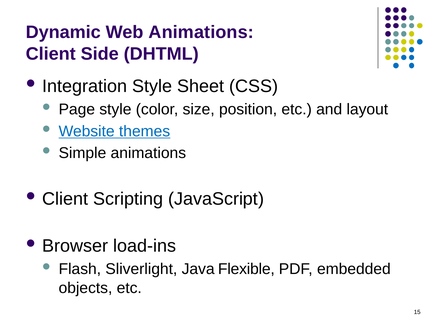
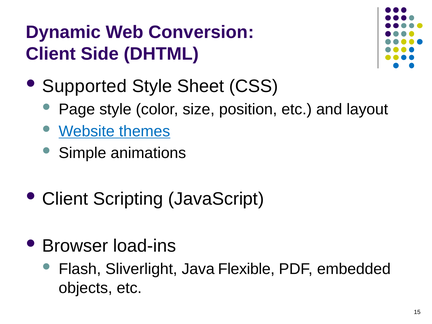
Web Animations: Animations -> Conversion (201, 32)
Integration: Integration -> Supported (85, 86)
